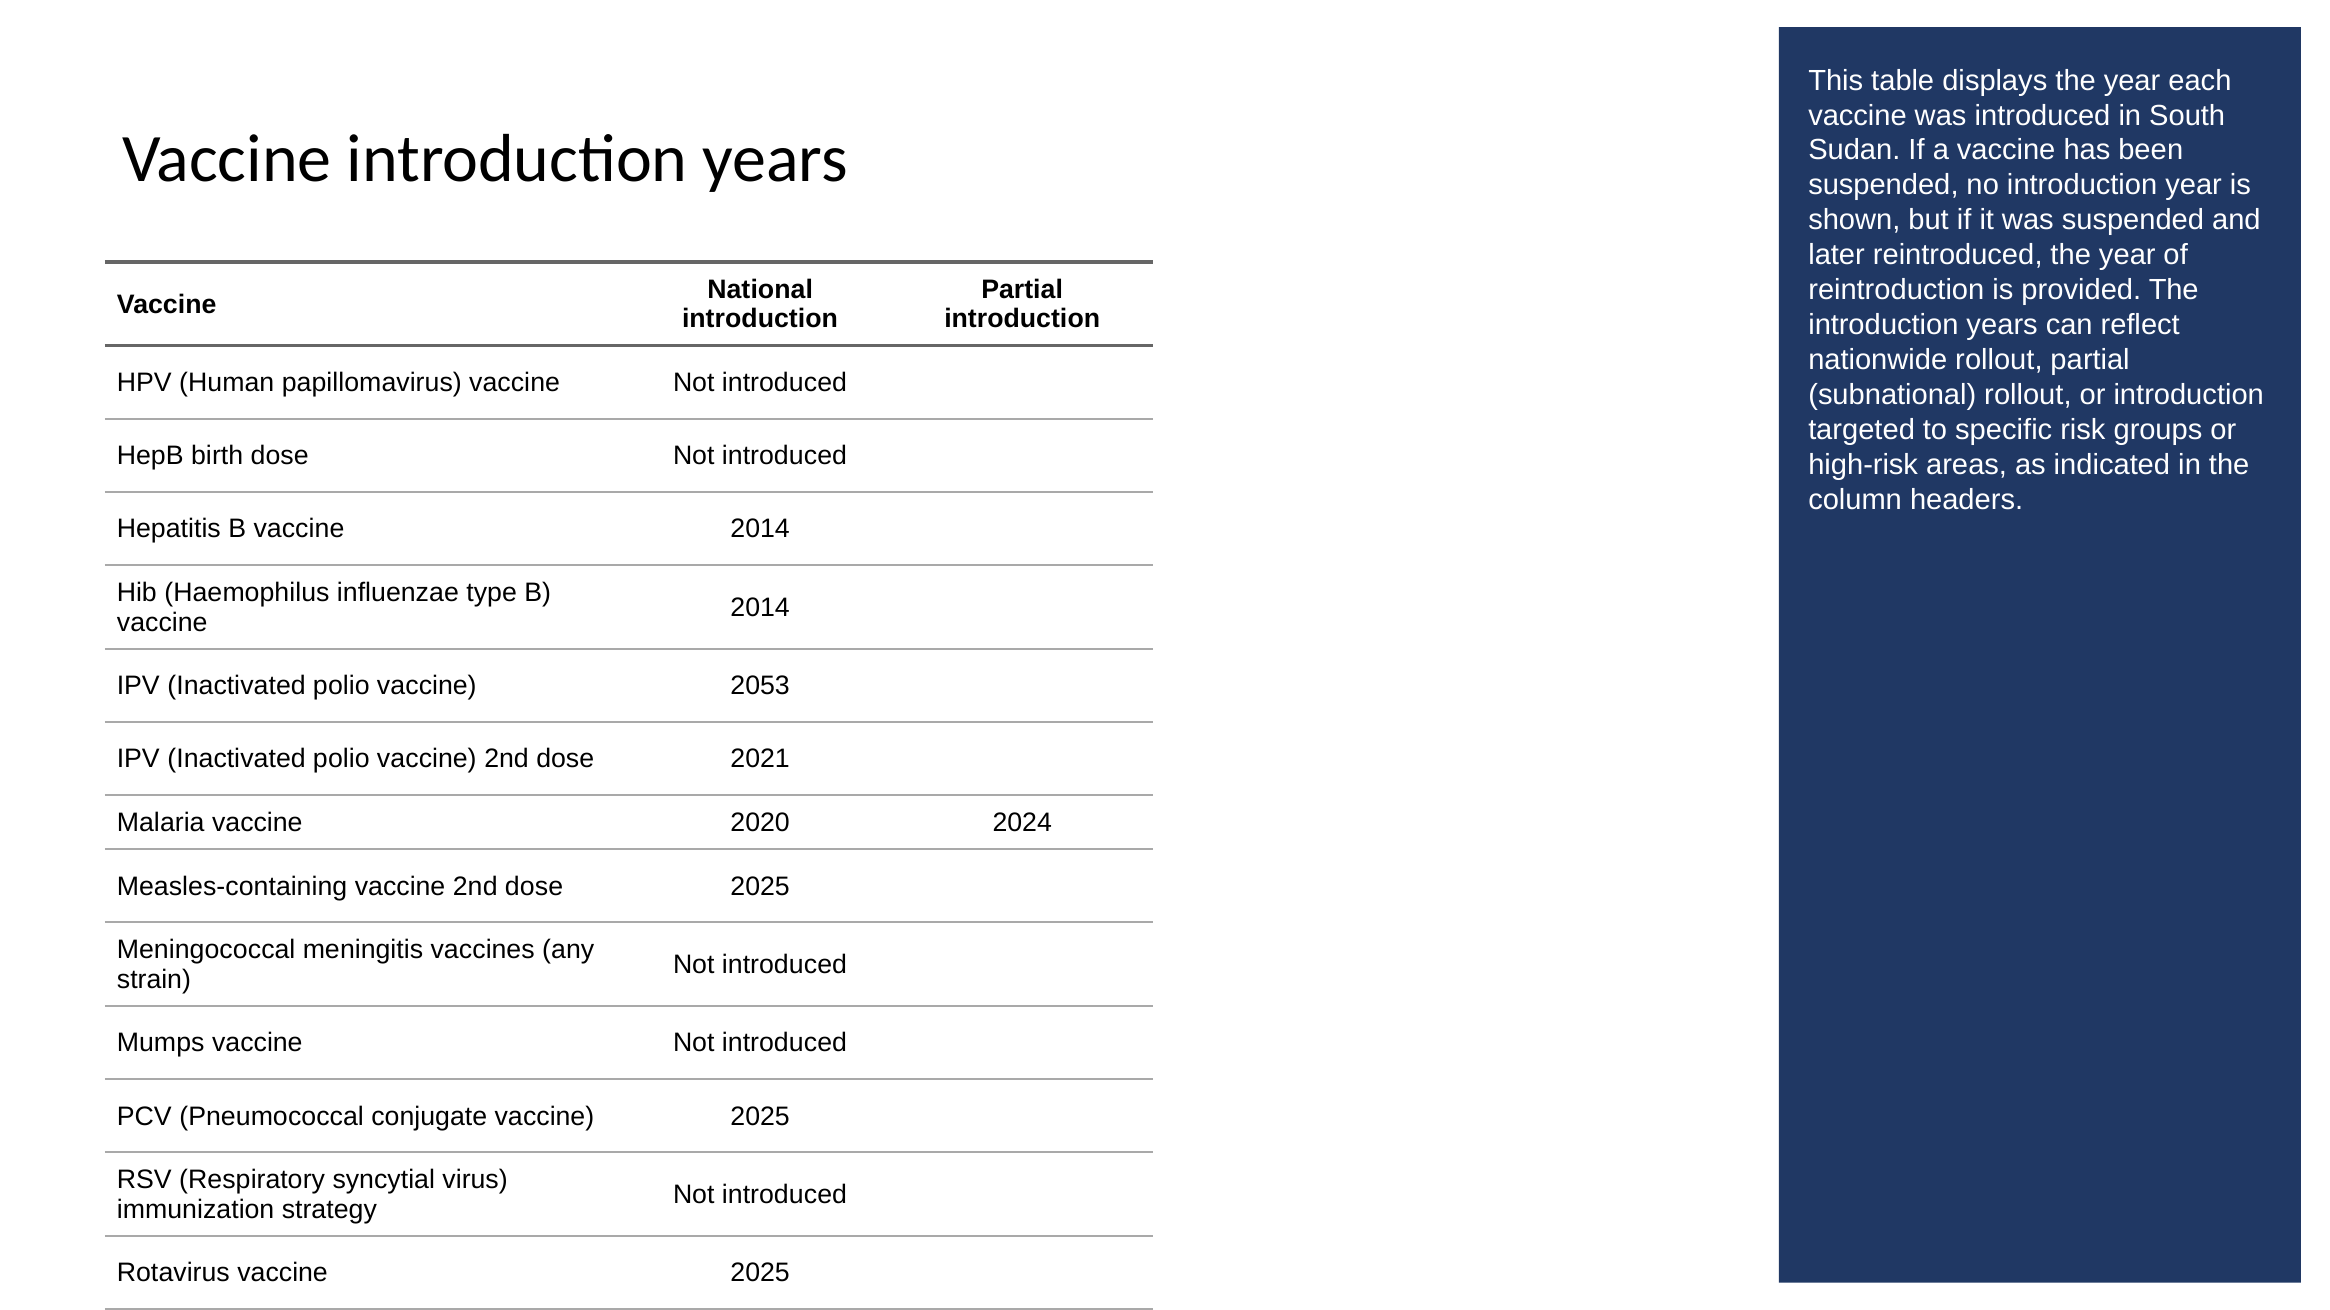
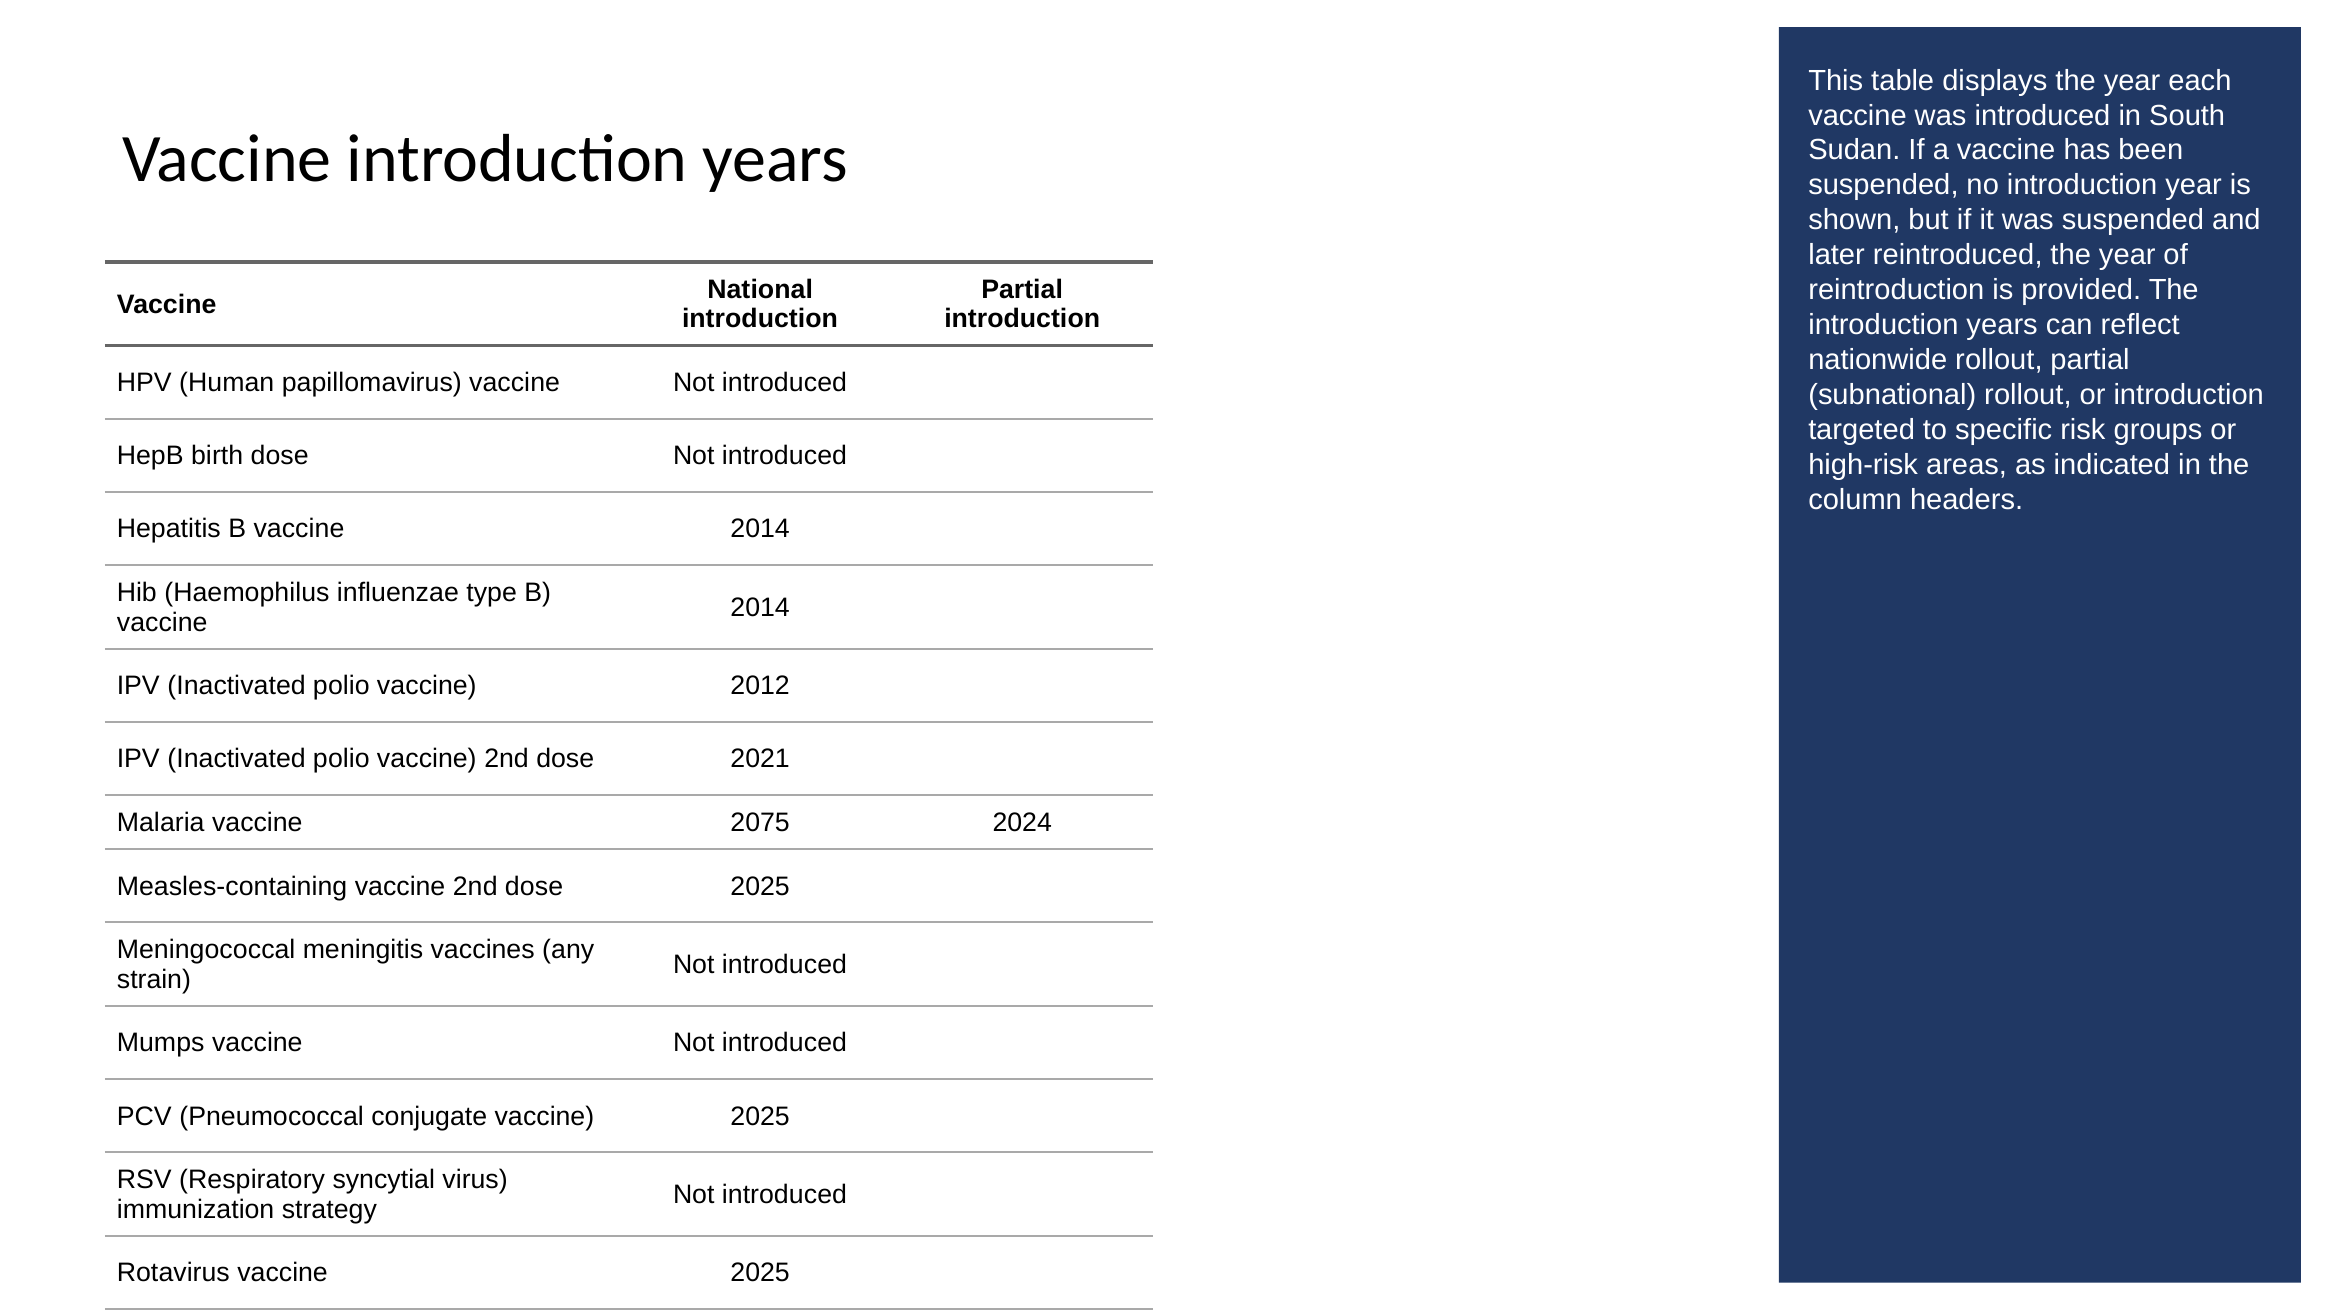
2053: 2053 -> 2012 (760, 686)
2020: 2020 -> 2075 (760, 823)
